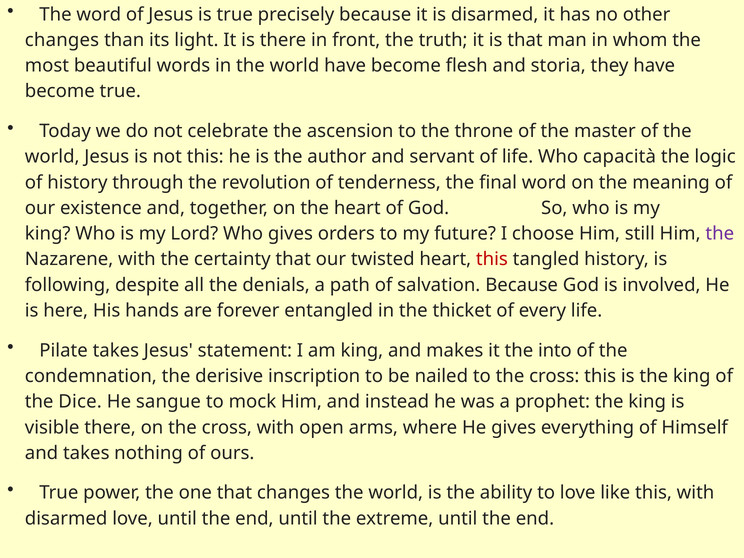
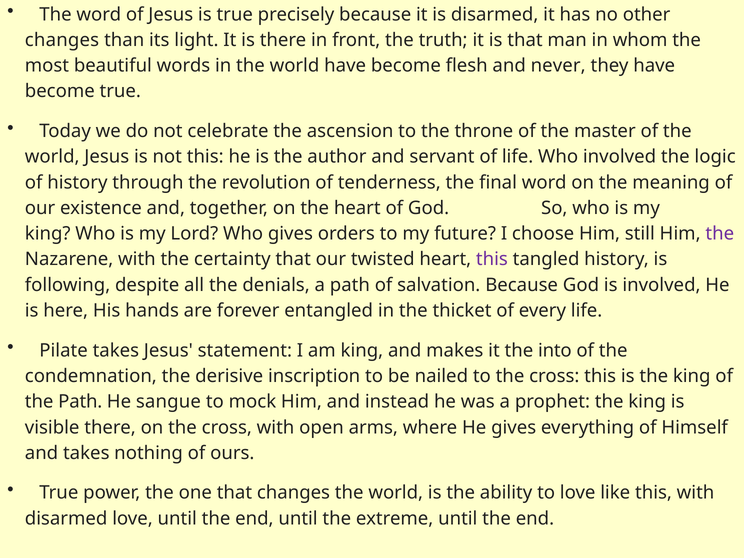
storia: storia -> never (558, 66)
Who capacità: capacità -> involved (620, 157)
this colour: red -> purple (492, 259)
the Dice: Dice -> Path (80, 402)
